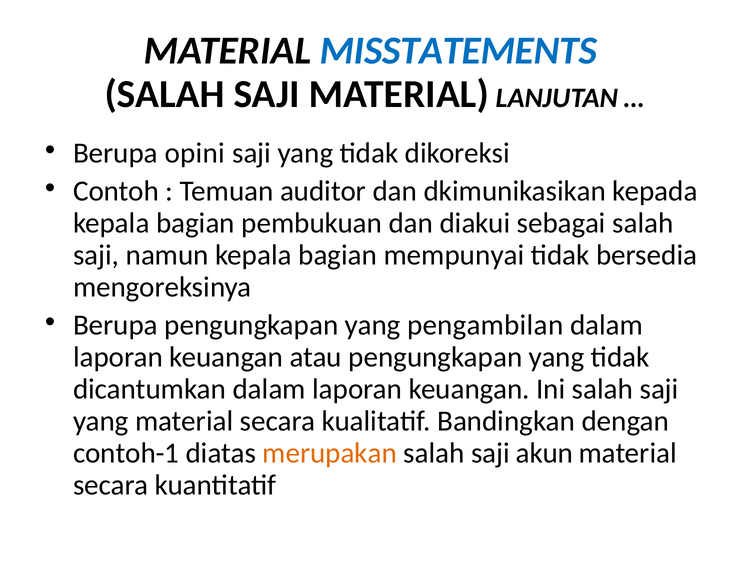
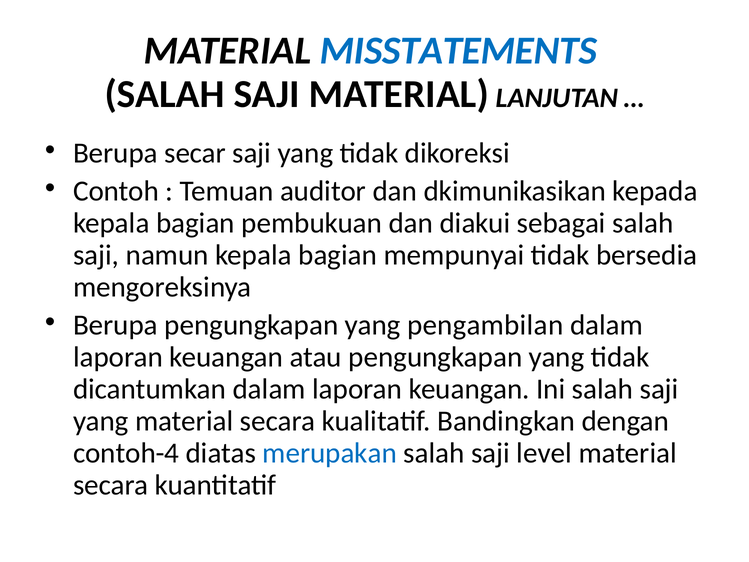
opini: opini -> secar (195, 153)
contoh-1: contoh-1 -> contoh-4 (126, 453)
merupakan colour: orange -> blue (330, 453)
akun: akun -> level (544, 453)
